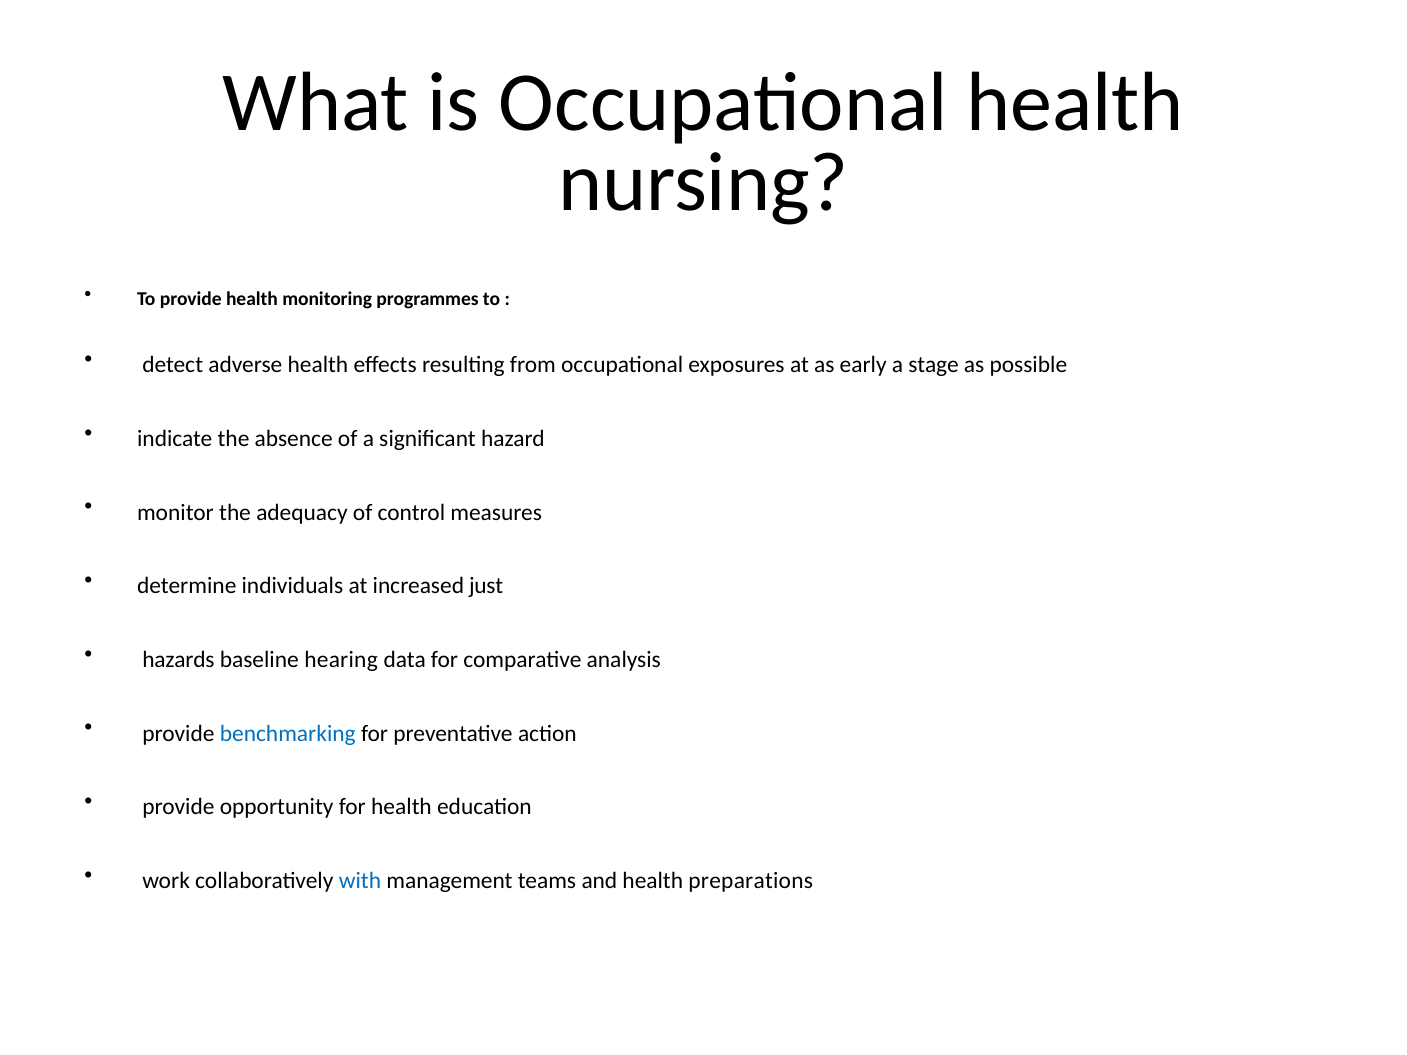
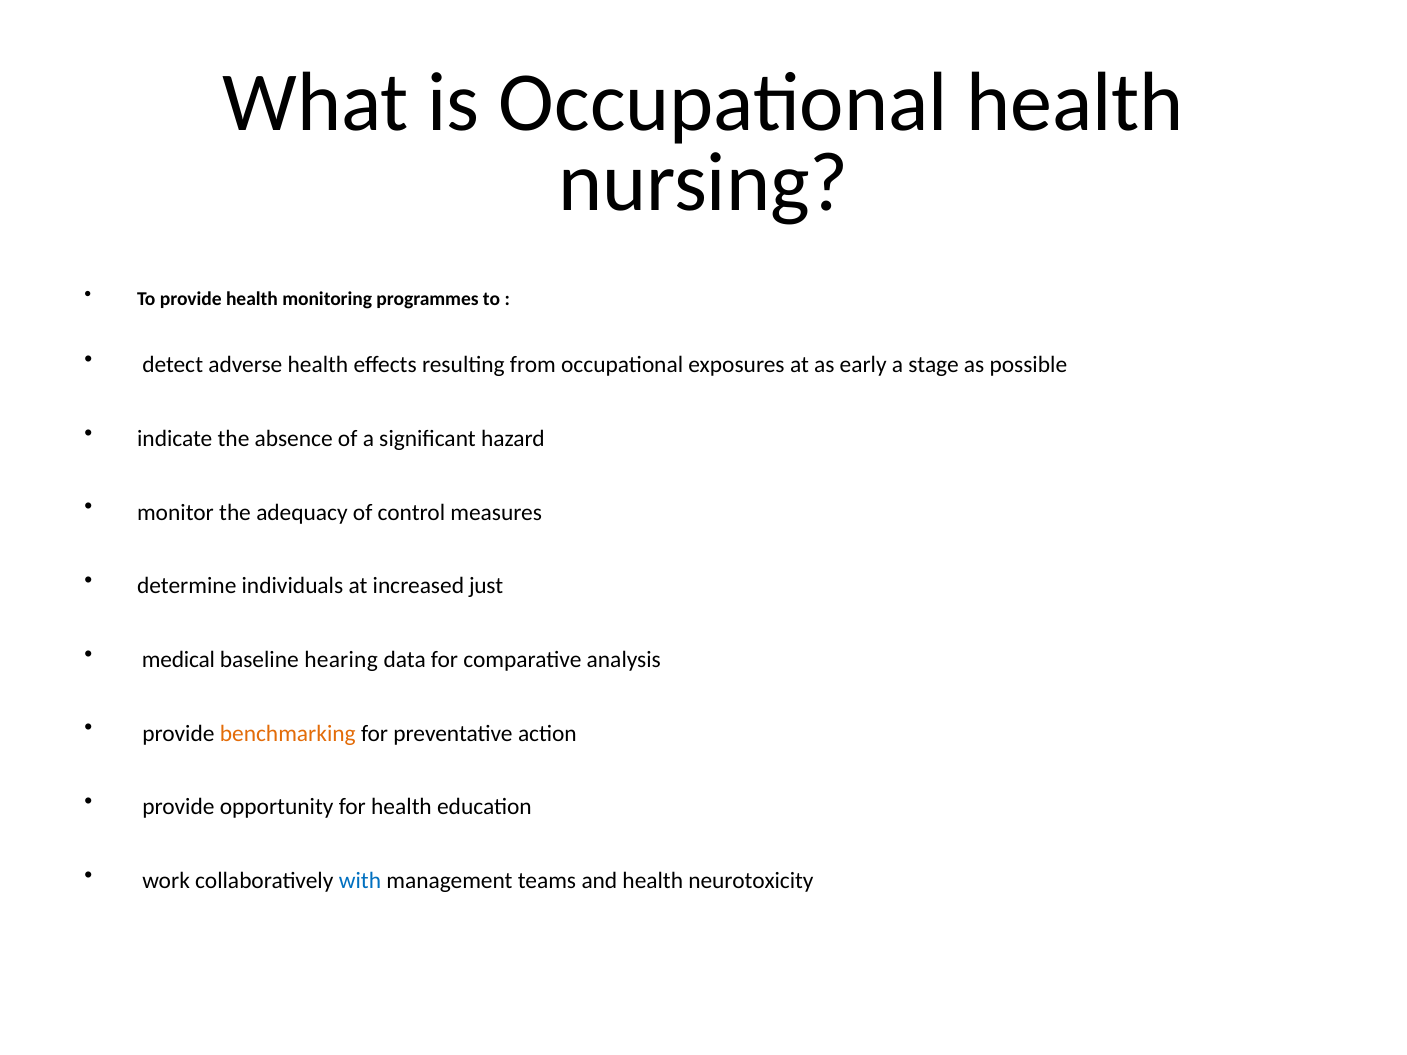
hazards: hazards -> medical (179, 660)
benchmarking colour: blue -> orange (288, 734)
preparations: preparations -> neurotoxicity (751, 881)
